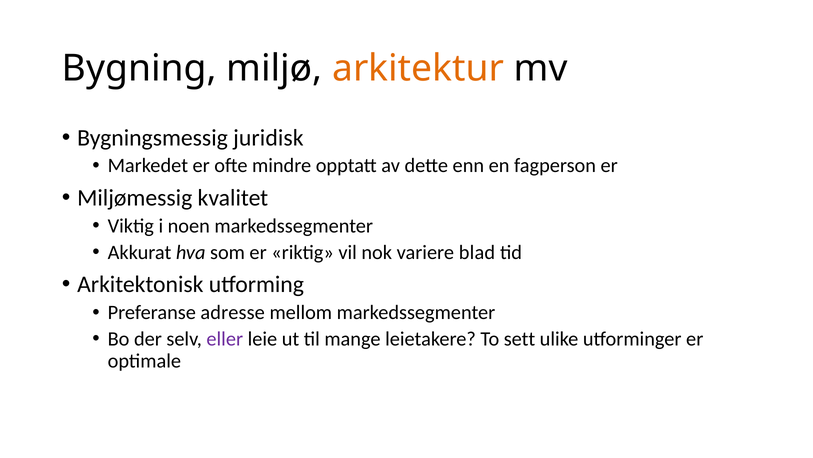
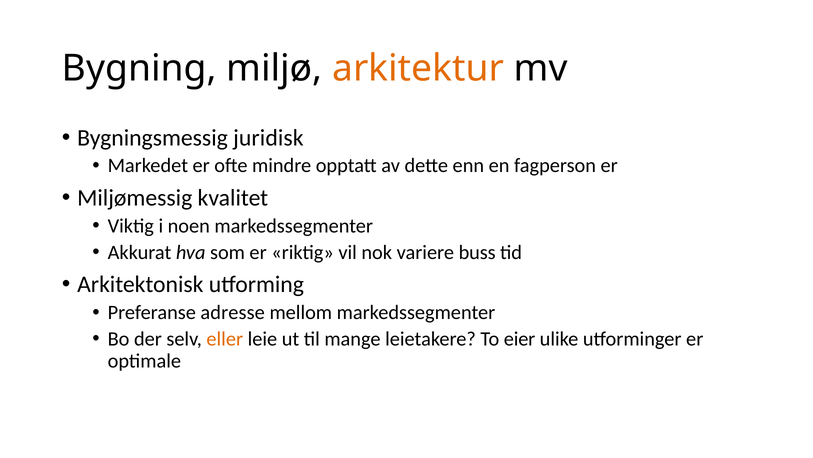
blad: blad -> buss (477, 252)
eller colour: purple -> orange (225, 338)
sett: sett -> eier (520, 338)
